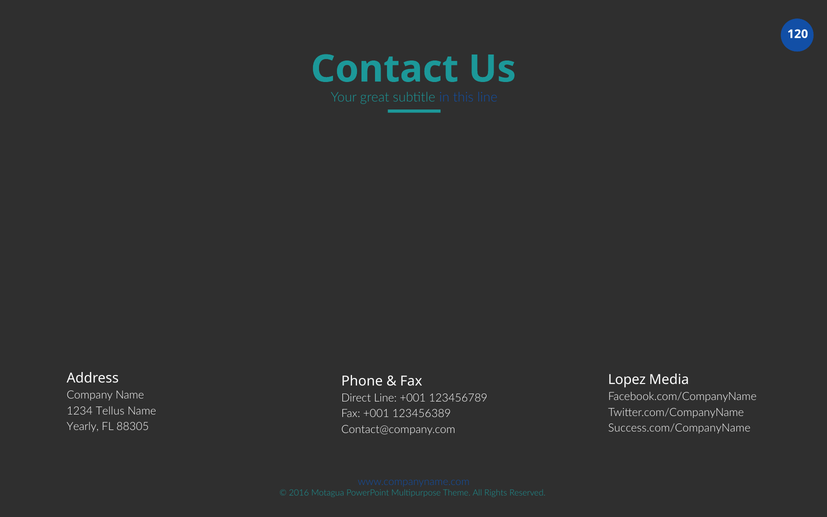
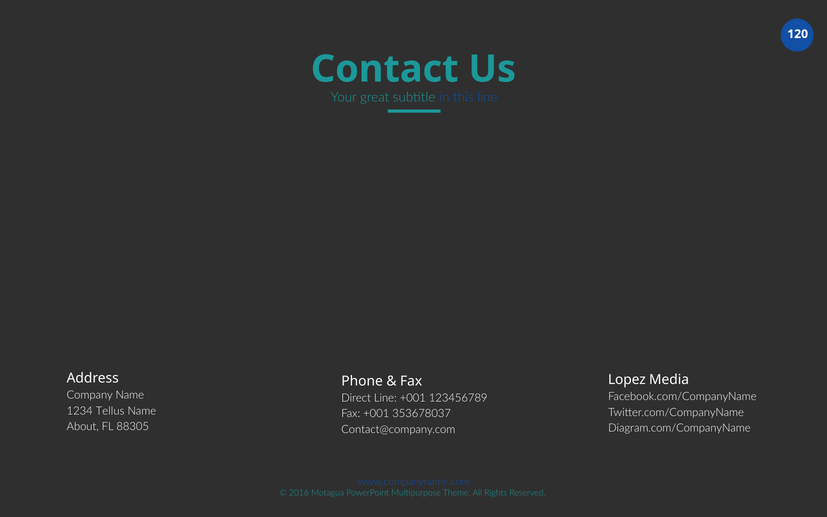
123456389: 123456389 -> 353678037 (422, 414)
Yearly: Yearly -> About (83, 427)
Success.com/CompanyName: Success.com/CompanyName -> Diagram.com/CompanyName (679, 428)
